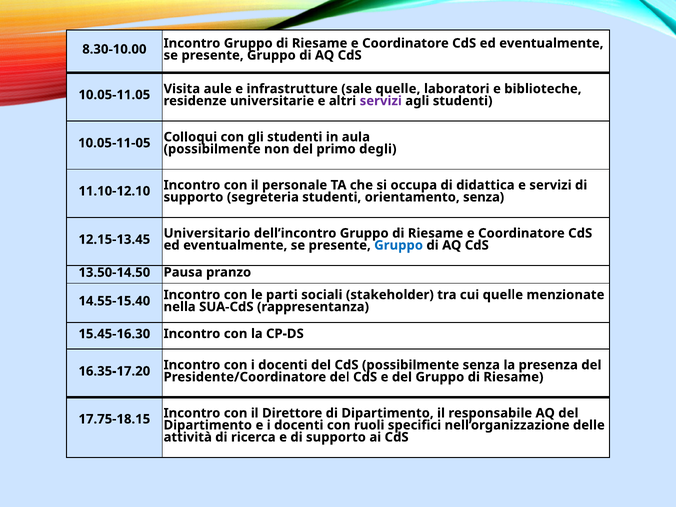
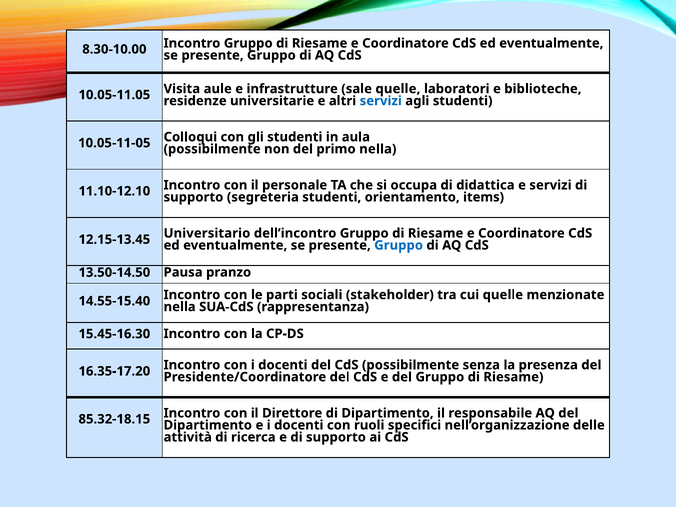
servizi colour: purple -> blue (381, 101)
primo degli: degli -> nella (378, 149)
orientamento senza: senza -> items (484, 197)
17.75-18.15: 17.75-18.15 -> 85.32-18.15 (114, 419)
